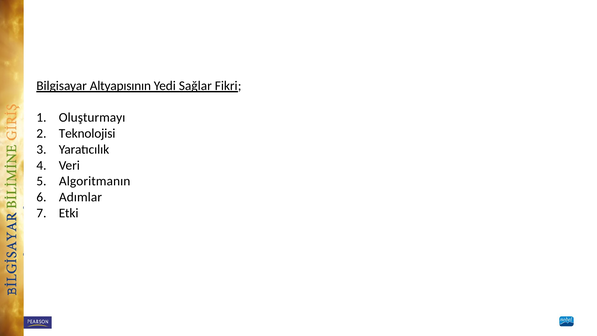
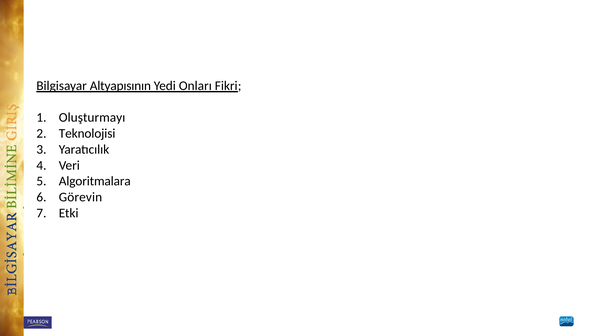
Sağlar: Sağlar -> Onları (195, 86)
Algoritmanın: Algoritmanın -> Algoritmalara (95, 181)
Adımlar: Adımlar -> Görevin (80, 197)
